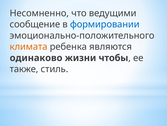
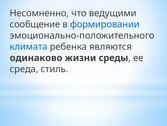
климата colour: orange -> blue (29, 46)
чтобы: чтобы -> среды (113, 58)
также: также -> среда (24, 69)
